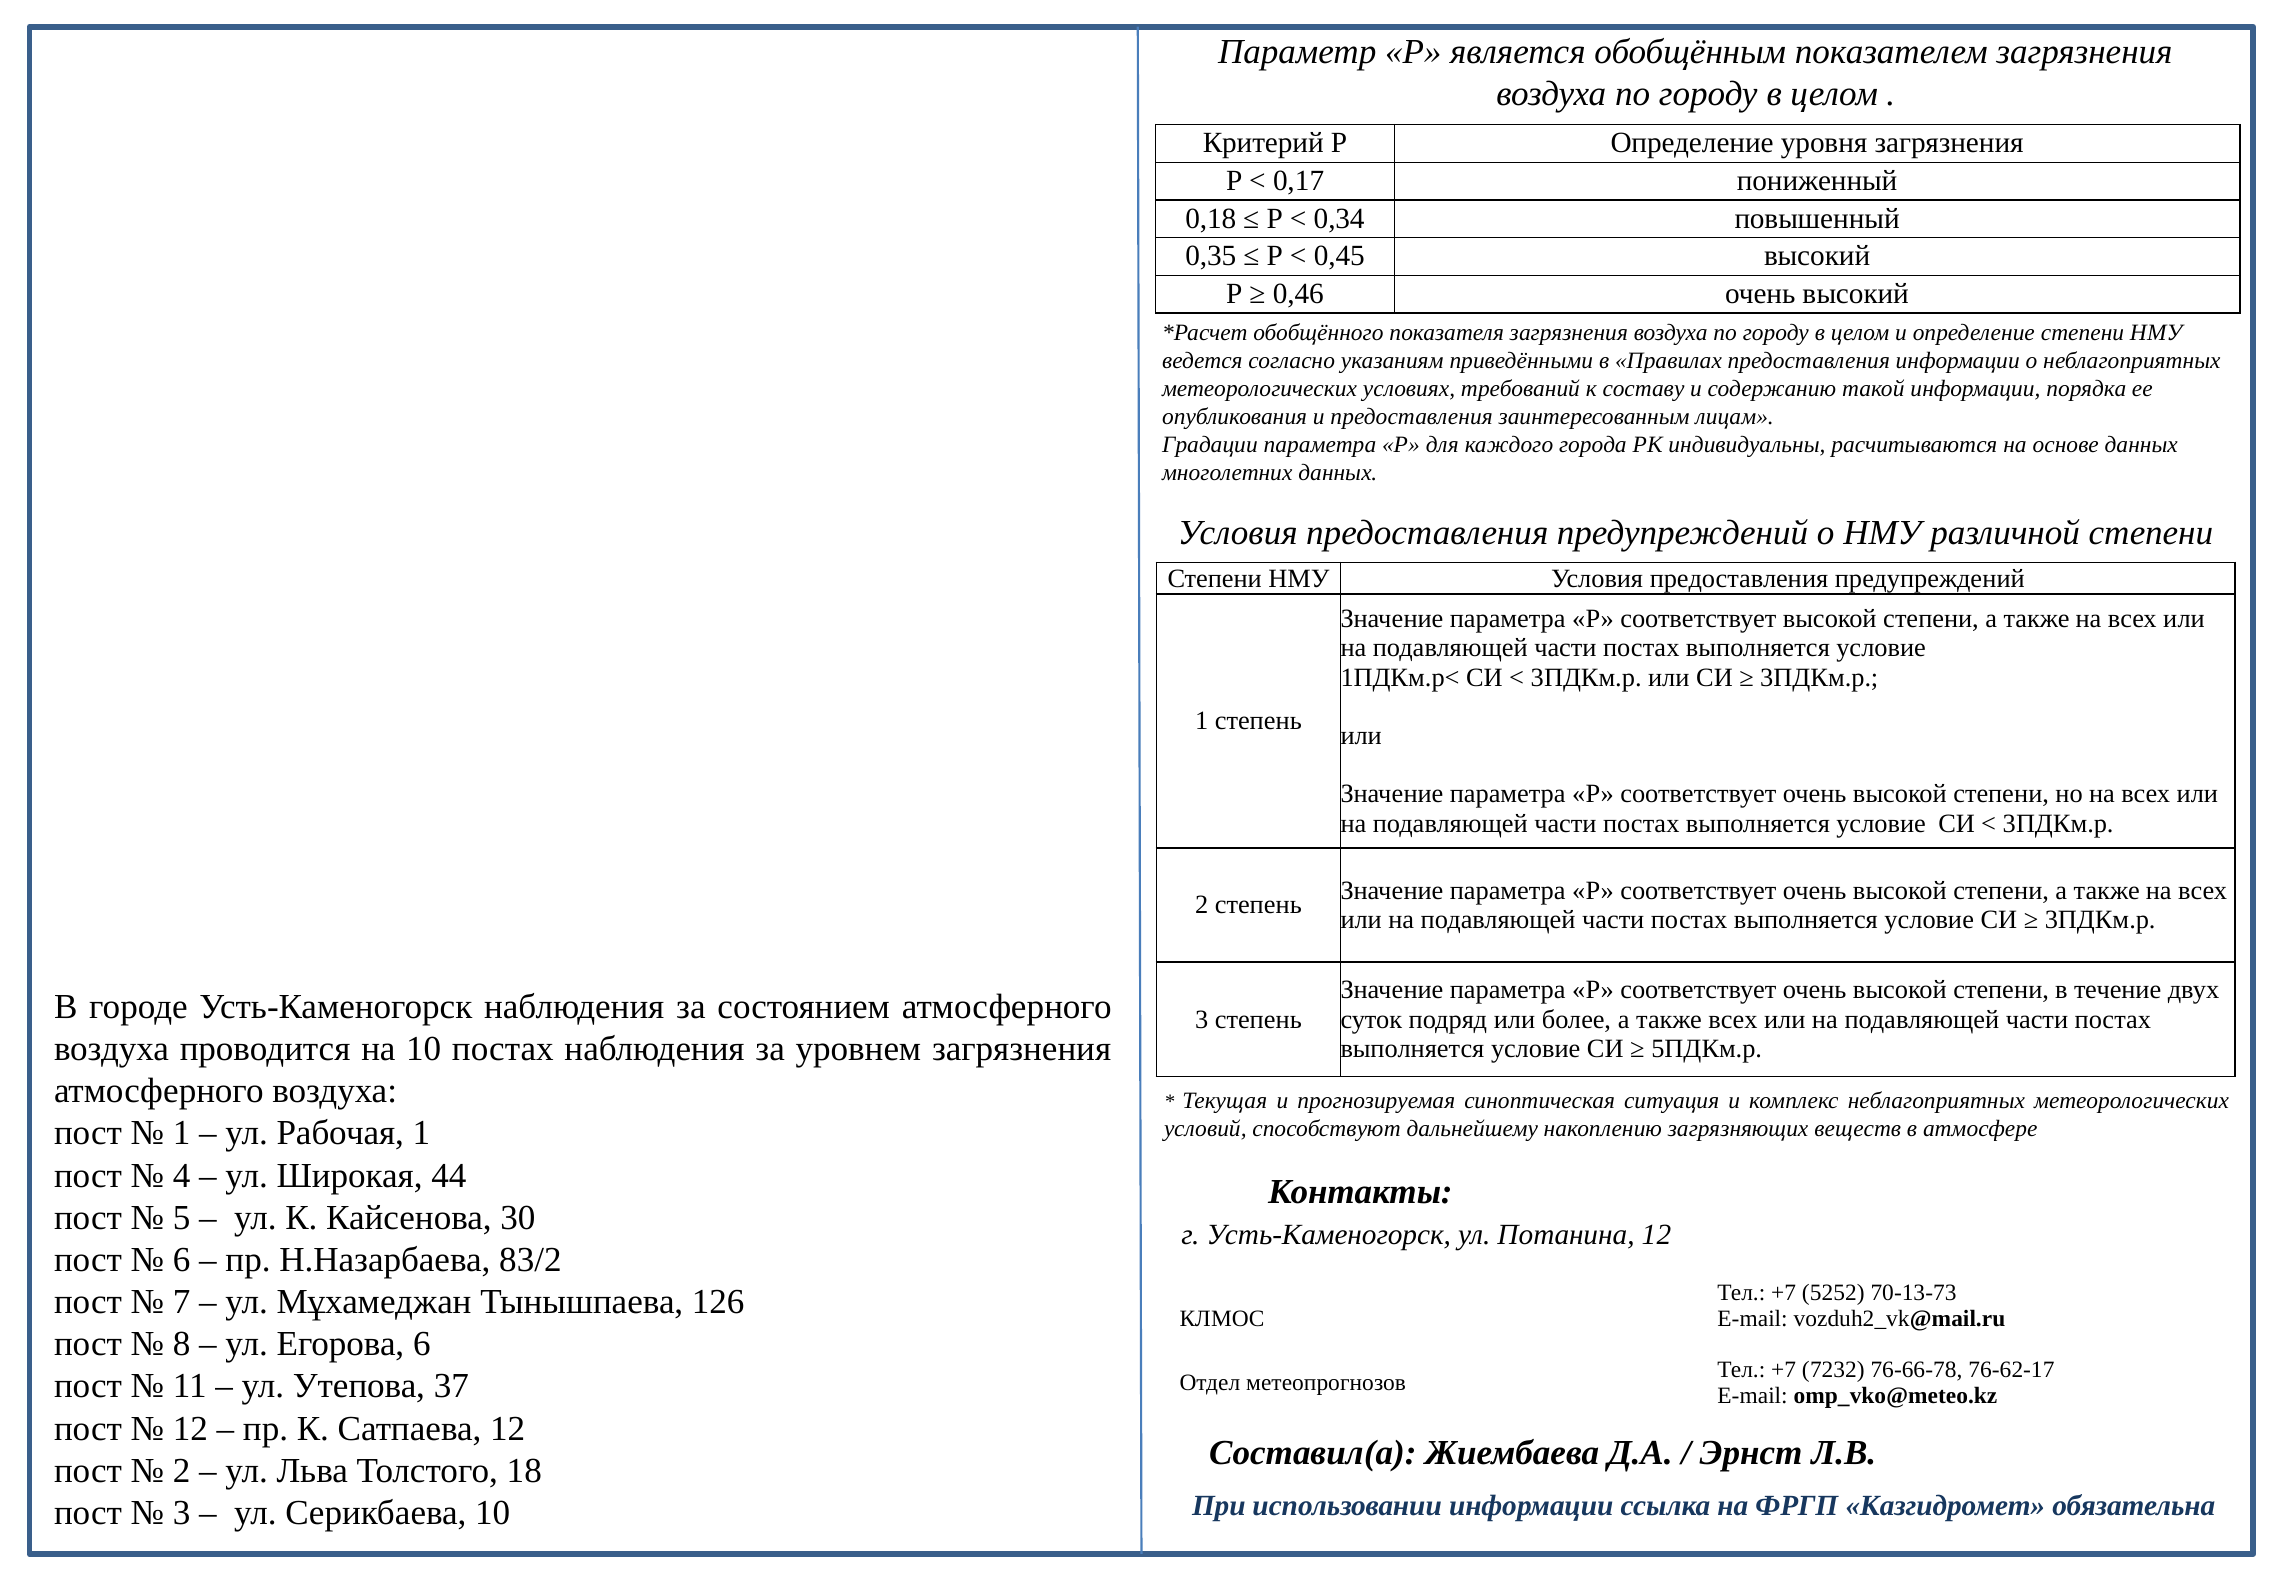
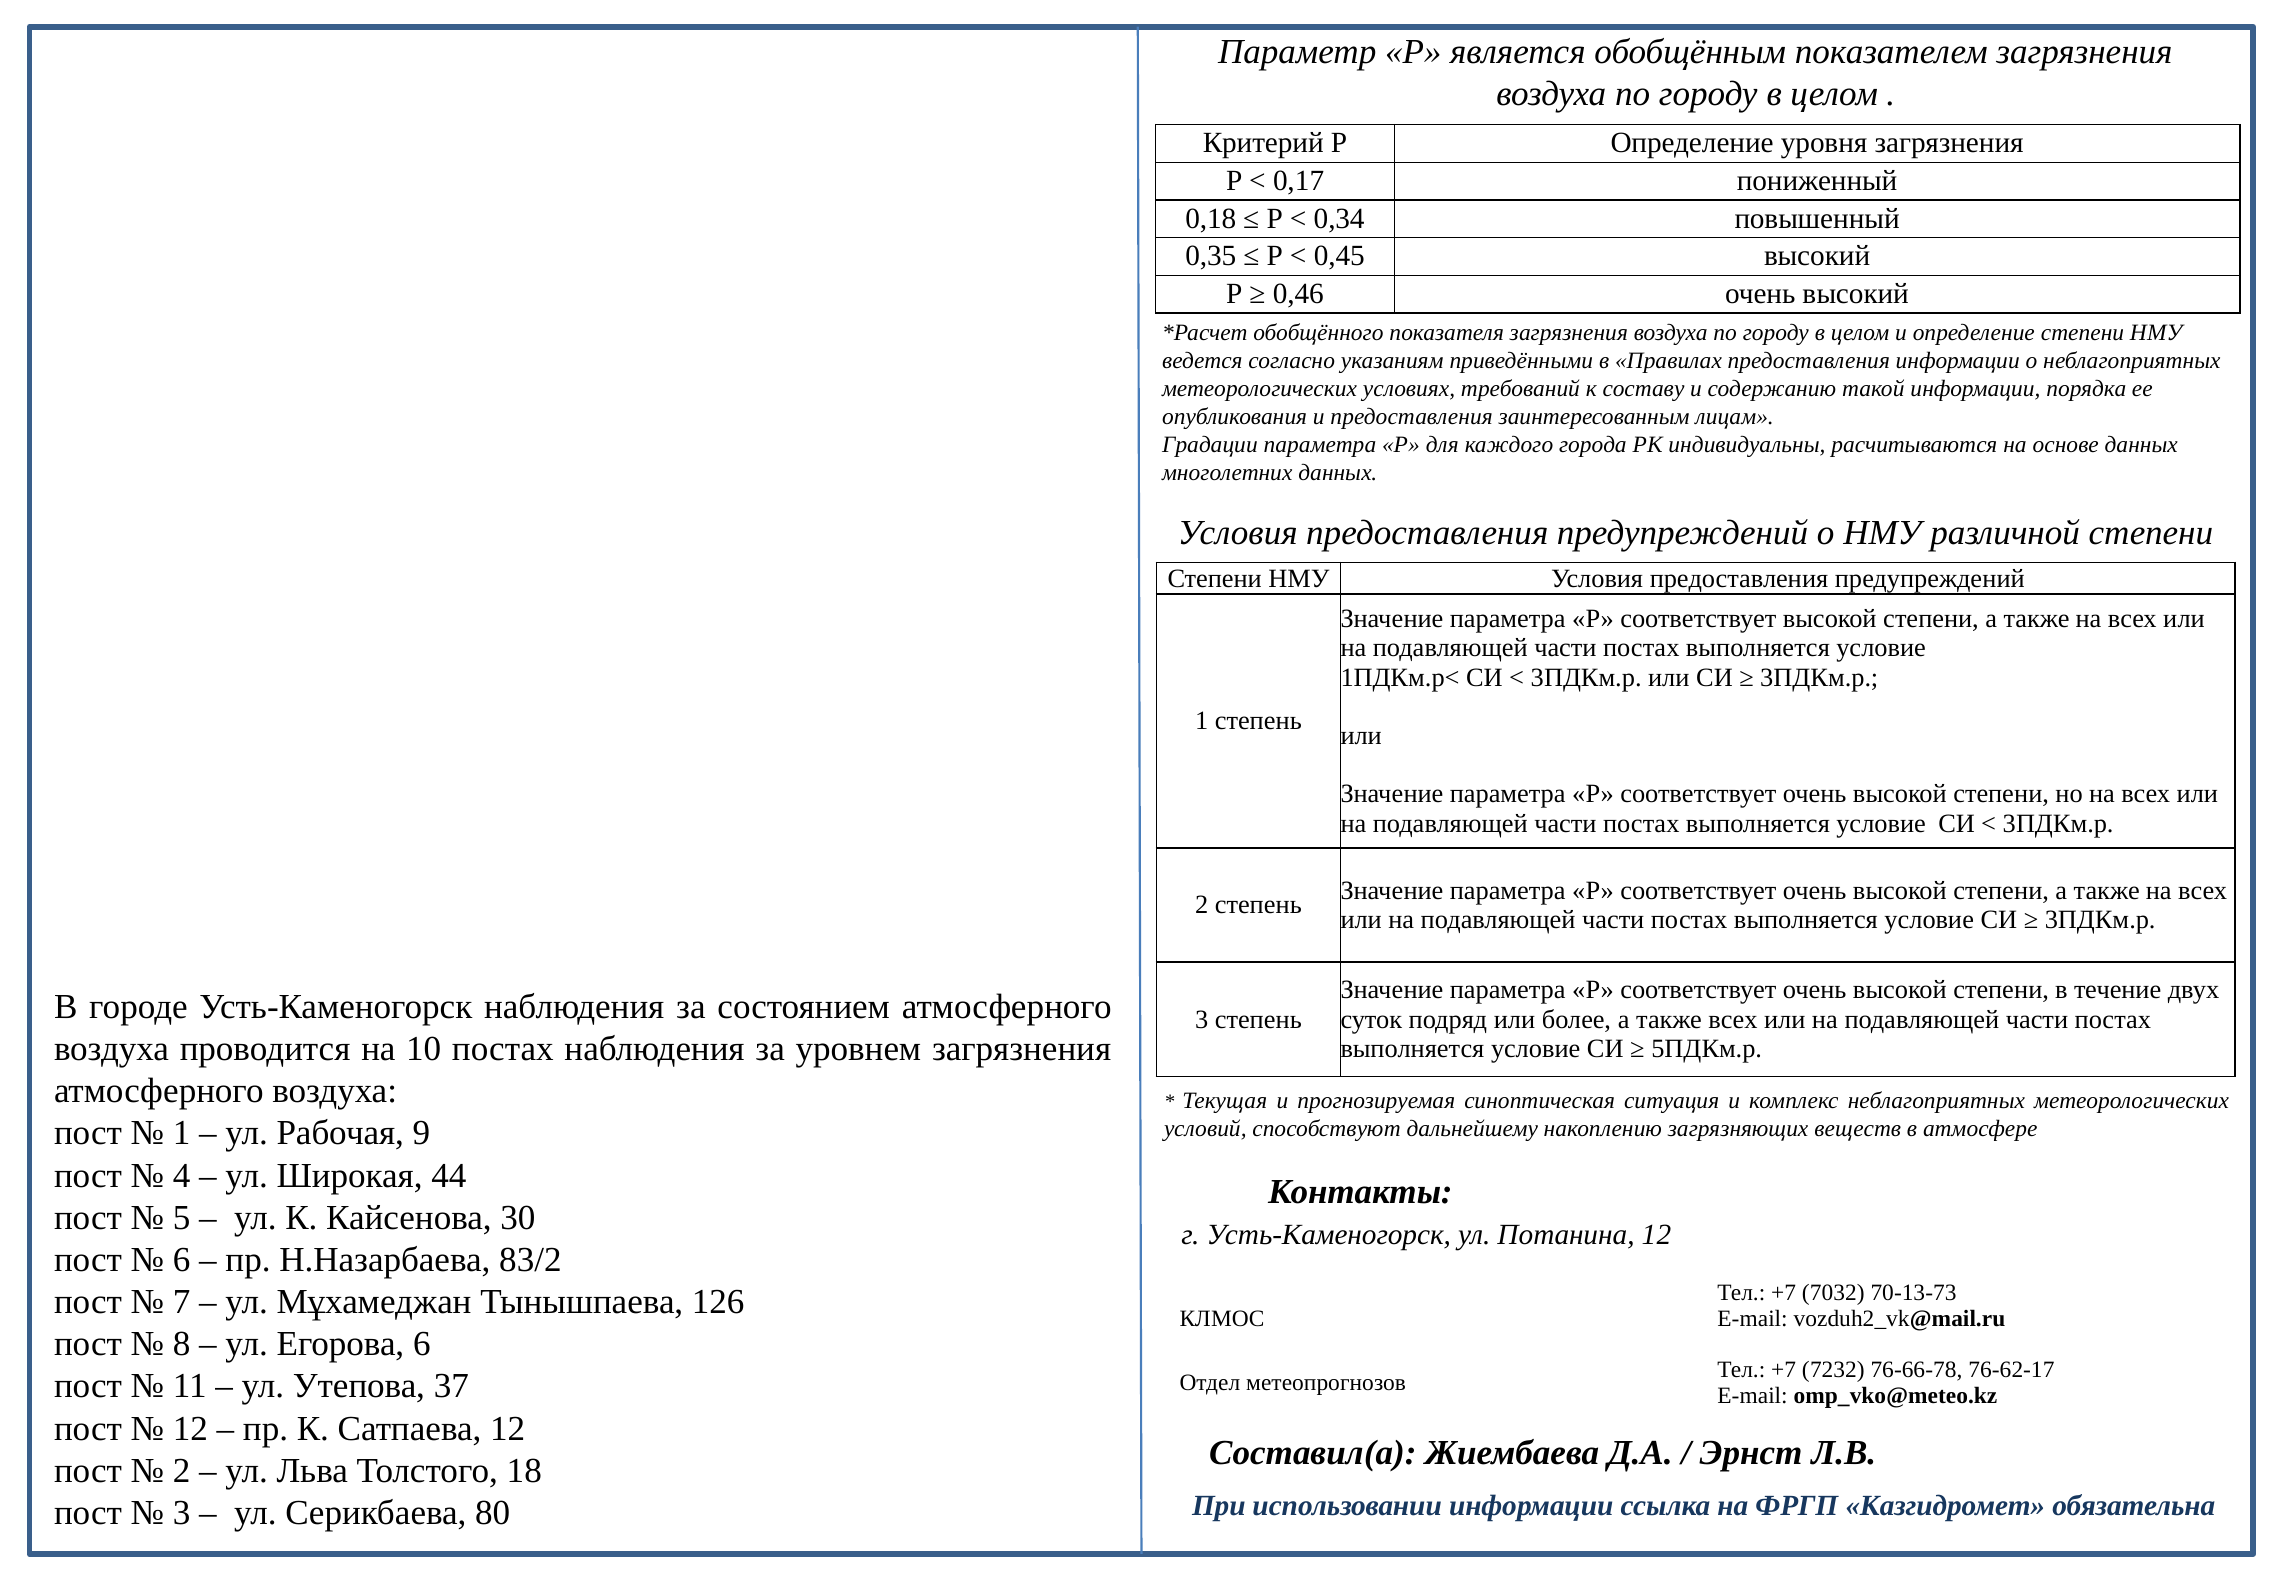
Рабочая 1: 1 -> 9 (422, 1133)
5252: 5252 -> 7032 (1833, 1292)
Серикбаева 10: 10 -> 80 (493, 1512)
